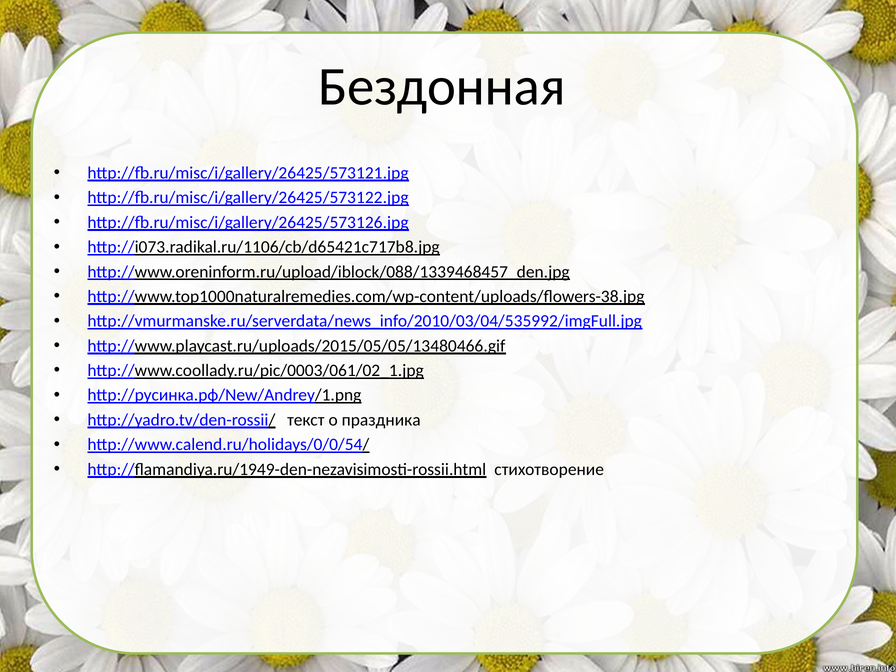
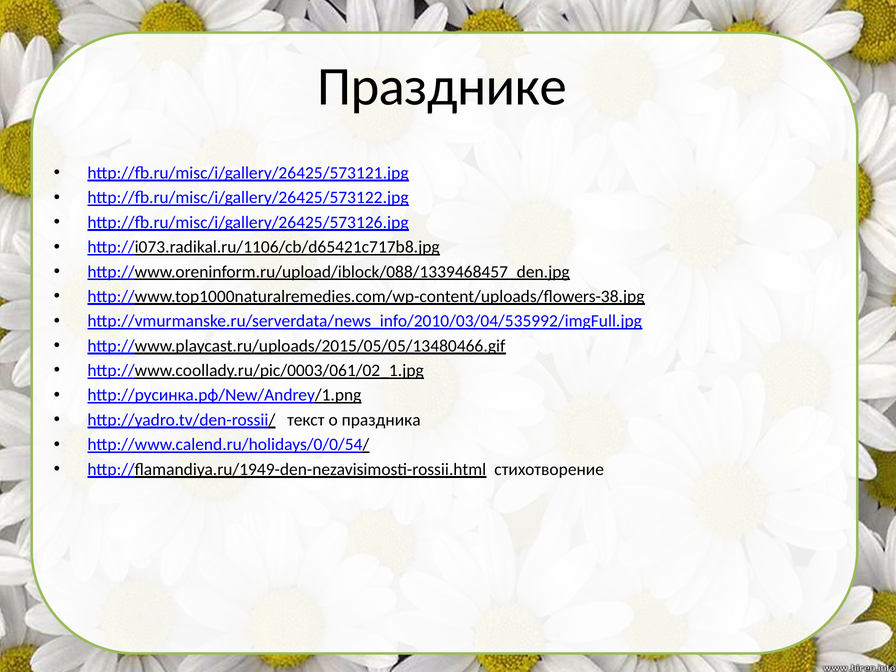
Бездонная: Бездонная -> Празднике (442, 87)
